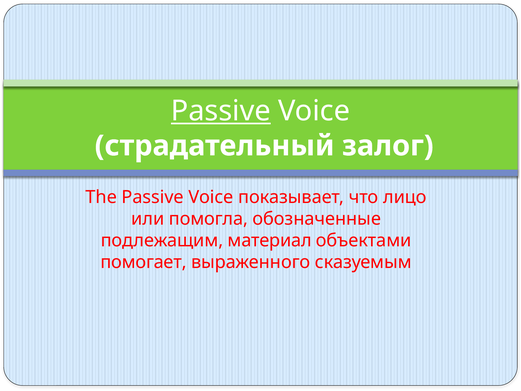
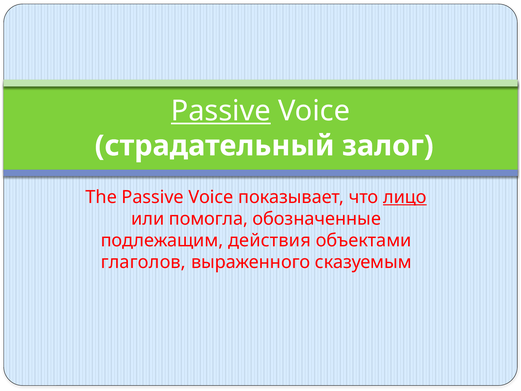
лицо underline: none -> present (405, 197)
материал: материал -> действия (269, 240)
помогает: помогает -> глаголов (143, 262)
